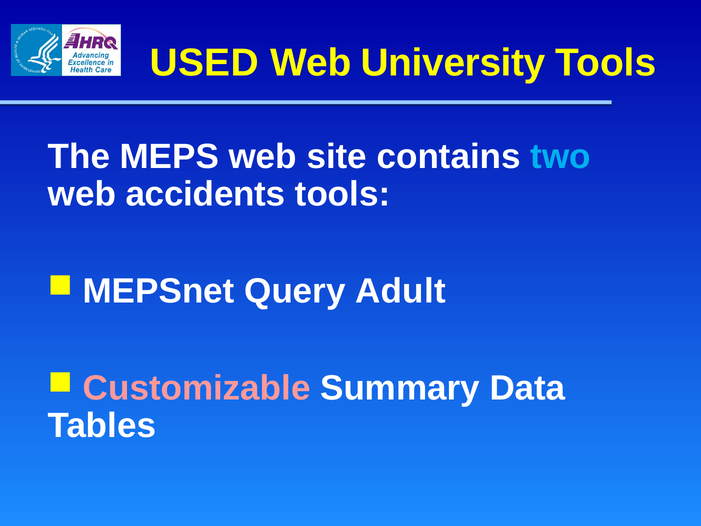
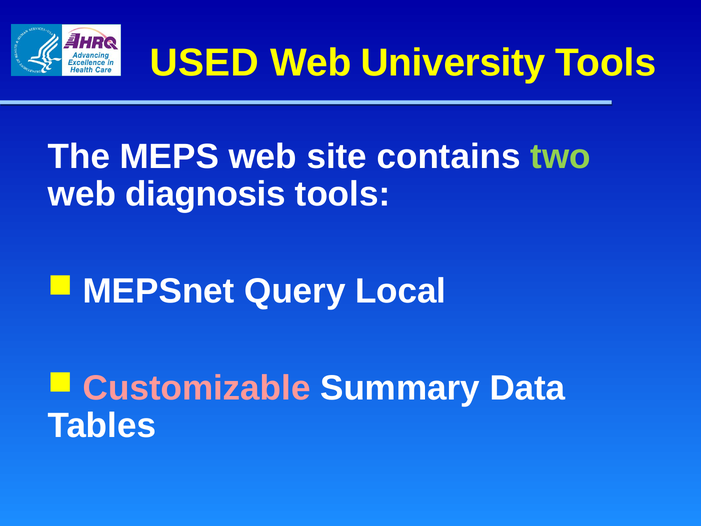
two colour: light blue -> light green (561, 156)
accidents: accidents -> diagnosis (206, 194)
Adult: Adult -> Local (401, 291)
